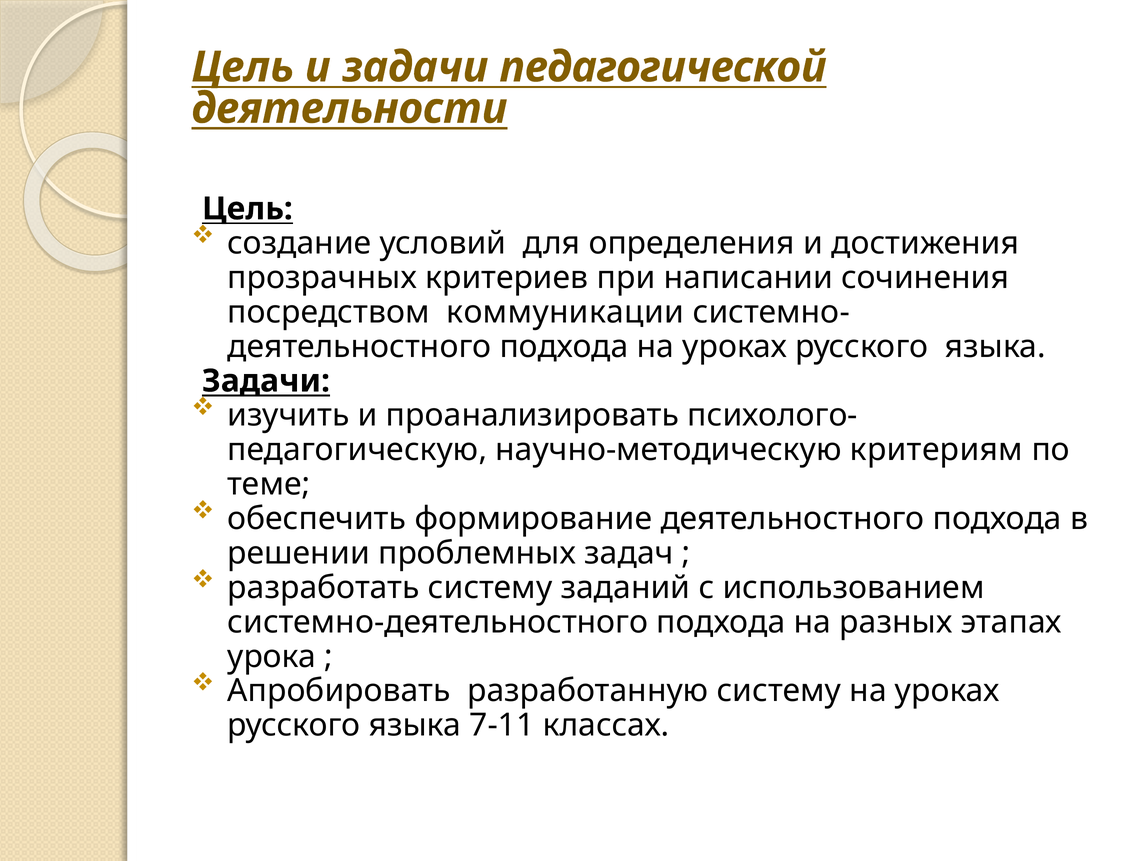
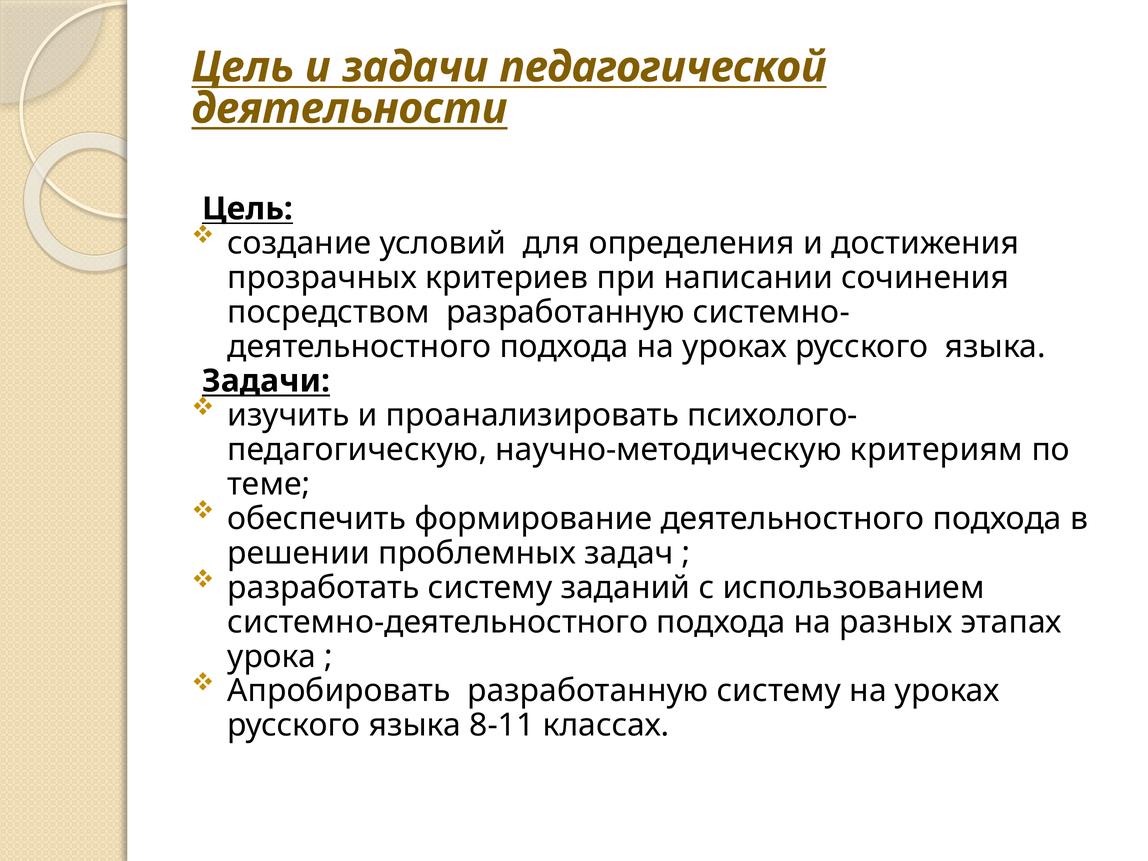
посредством коммуникации: коммуникации -> разработанную (566, 312)
7-11: 7-11 -> 8-11 (502, 725)
